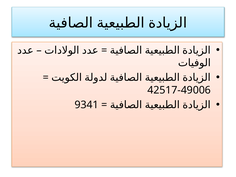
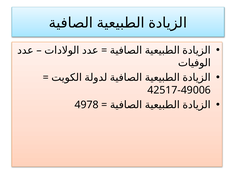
9341: 9341 -> 4978 (87, 105)
